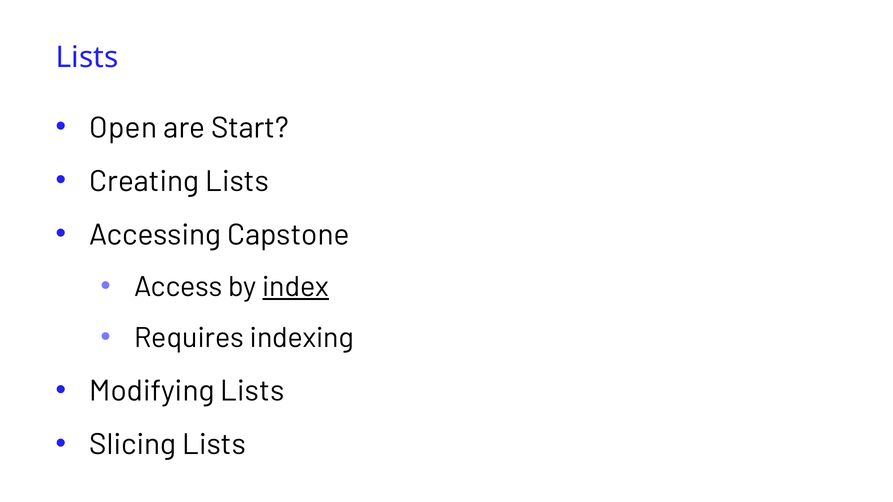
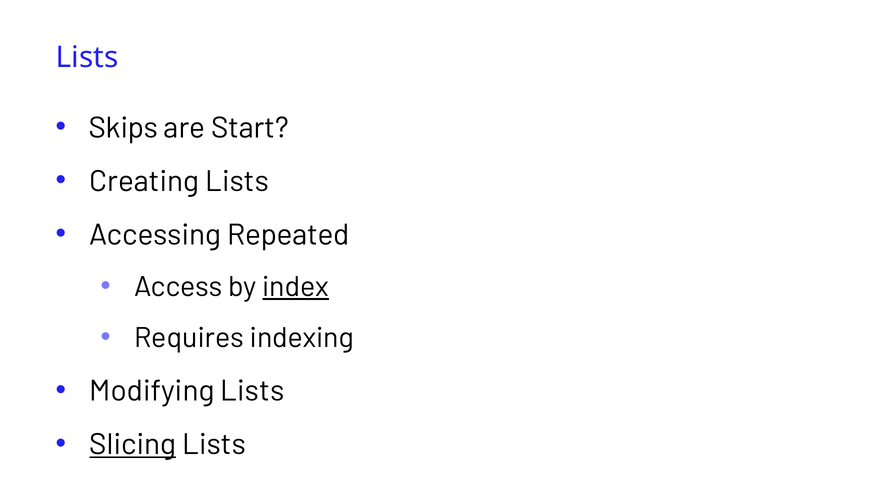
Open: Open -> Skips (124, 128)
Capstone: Capstone -> Repeated (288, 235)
Slicing underline: none -> present (133, 445)
